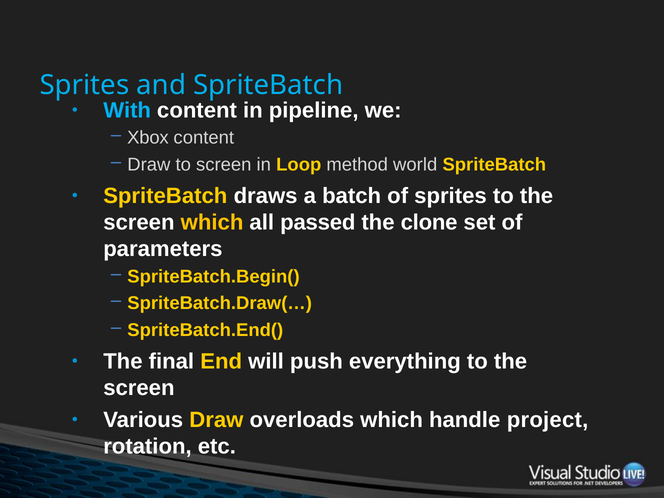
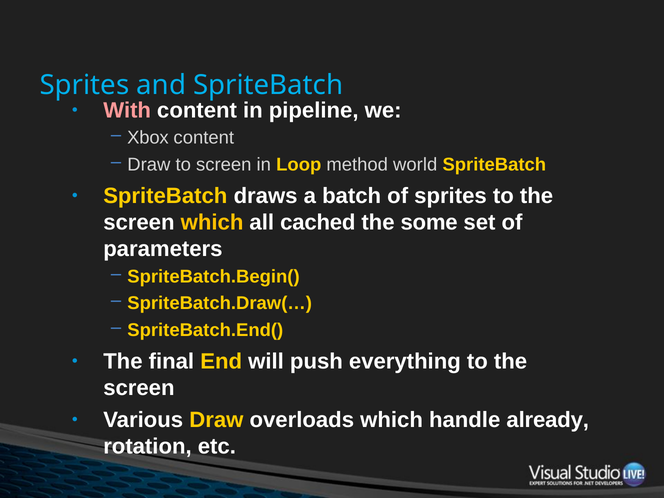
With colour: light blue -> pink (127, 110)
passed: passed -> cached (318, 223)
clone: clone -> some (429, 223)
project: project -> already (548, 420)
